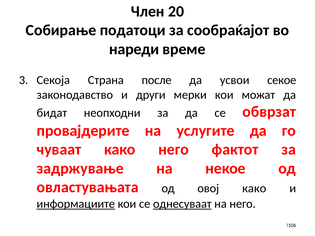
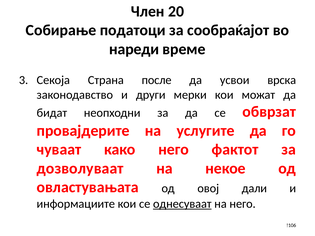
секое: секое -> врска (282, 80)
задржување: задржување -> дозволуваат (80, 169)
овој како: како -> дали (254, 189)
информациите underline: present -> none (76, 204)
